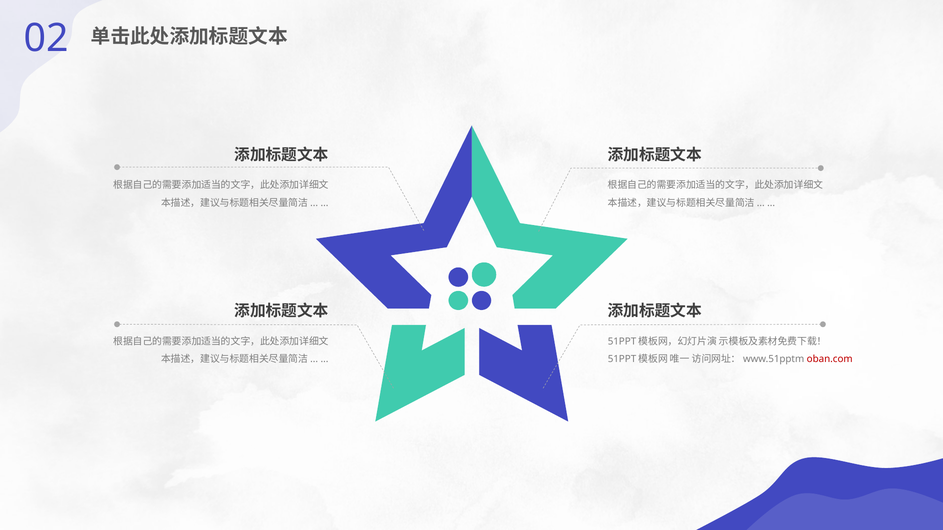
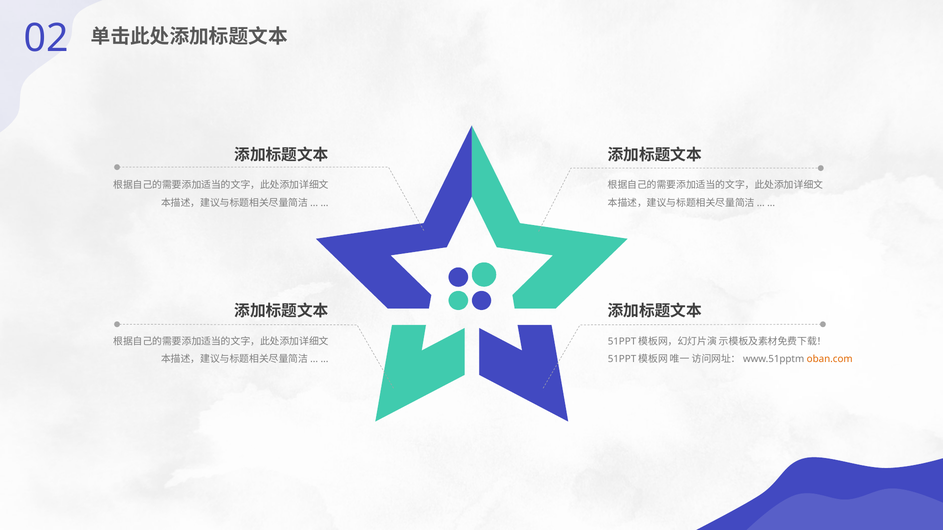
oban.com colour: red -> orange (830, 359)
